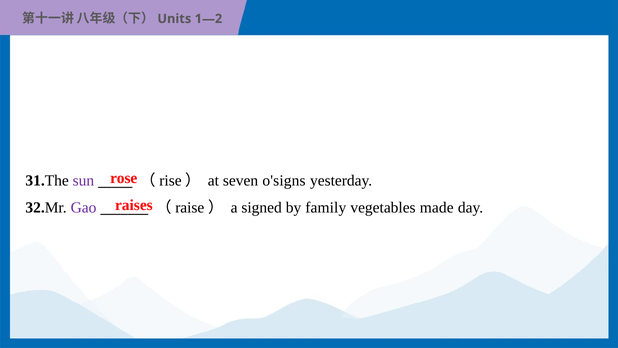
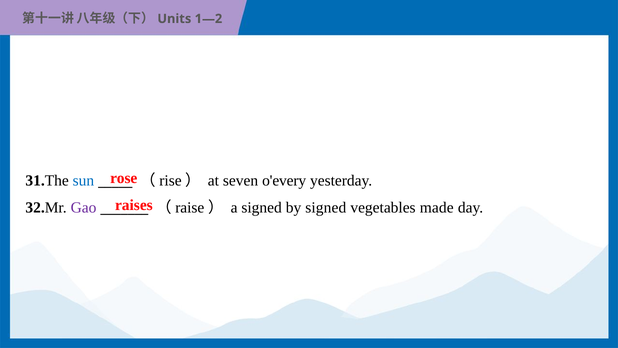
sun colour: purple -> blue (83, 181)
o'signs: o'signs -> o'every (284, 181)
by family: family -> signed (326, 208)
